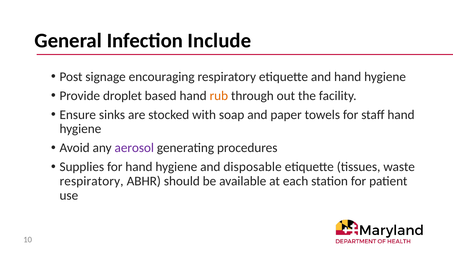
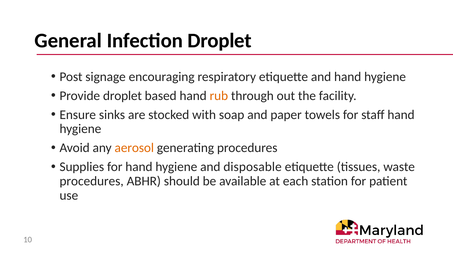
Infection Include: Include -> Droplet (220, 41)
aerosol colour: purple -> orange (134, 148)
respiratory: respiratory -> procedures (92, 181)
